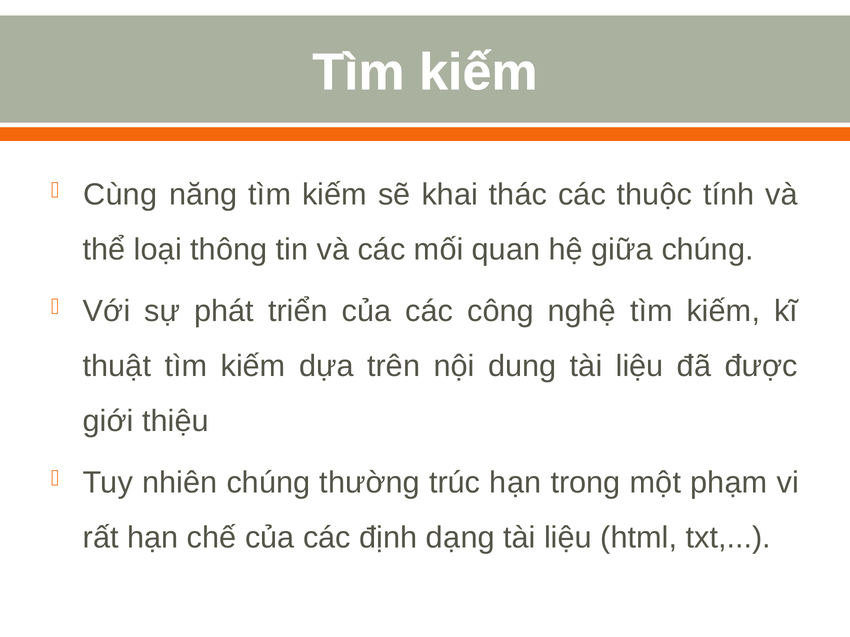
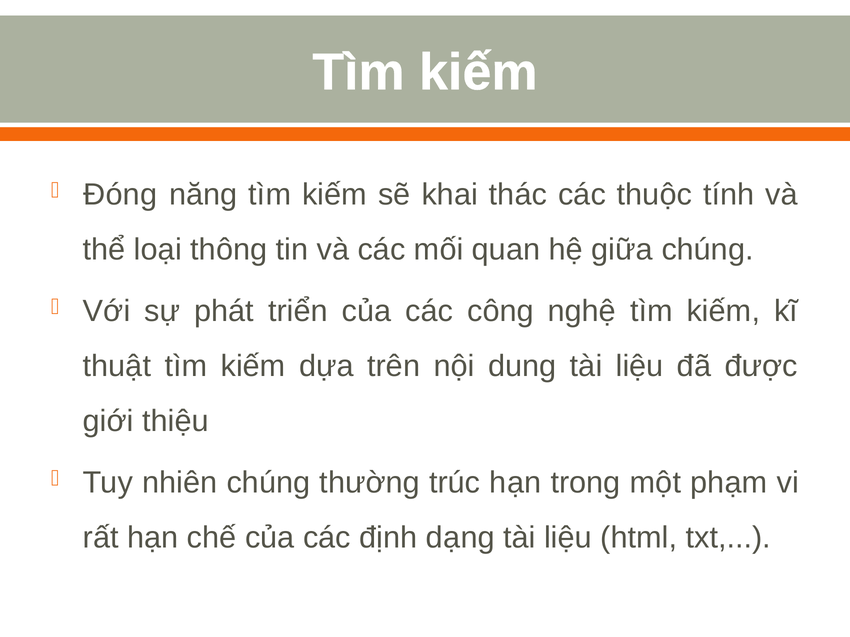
Cùng: Cùng -> Đóng (120, 195)
